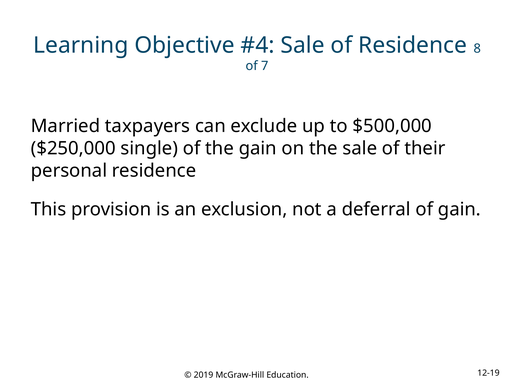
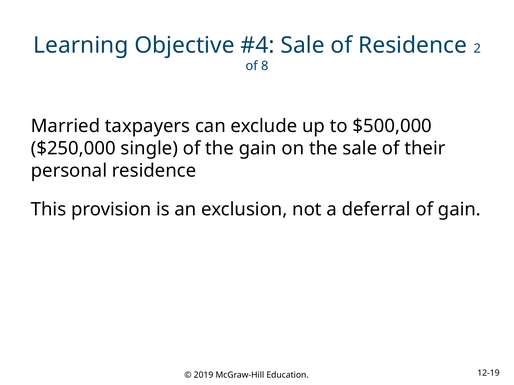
8: 8 -> 2 (477, 49)
7: 7 -> 8 (265, 66)
